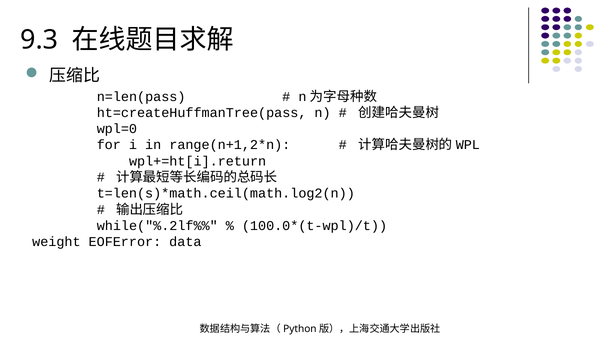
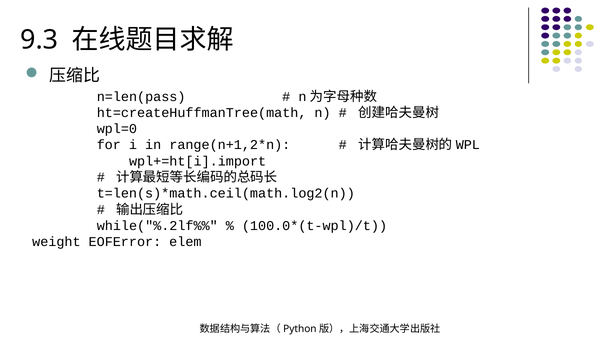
ht=createHuffmanTree(pass: ht=createHuffmanTree(pass -> ht=createHuffmanTree(math (202, 113)
wpl+=ht[i].return: wpl+=ht[i].return -> wpl+=ht[i].import (198, 161)
data: data -> elem (185, 242)
